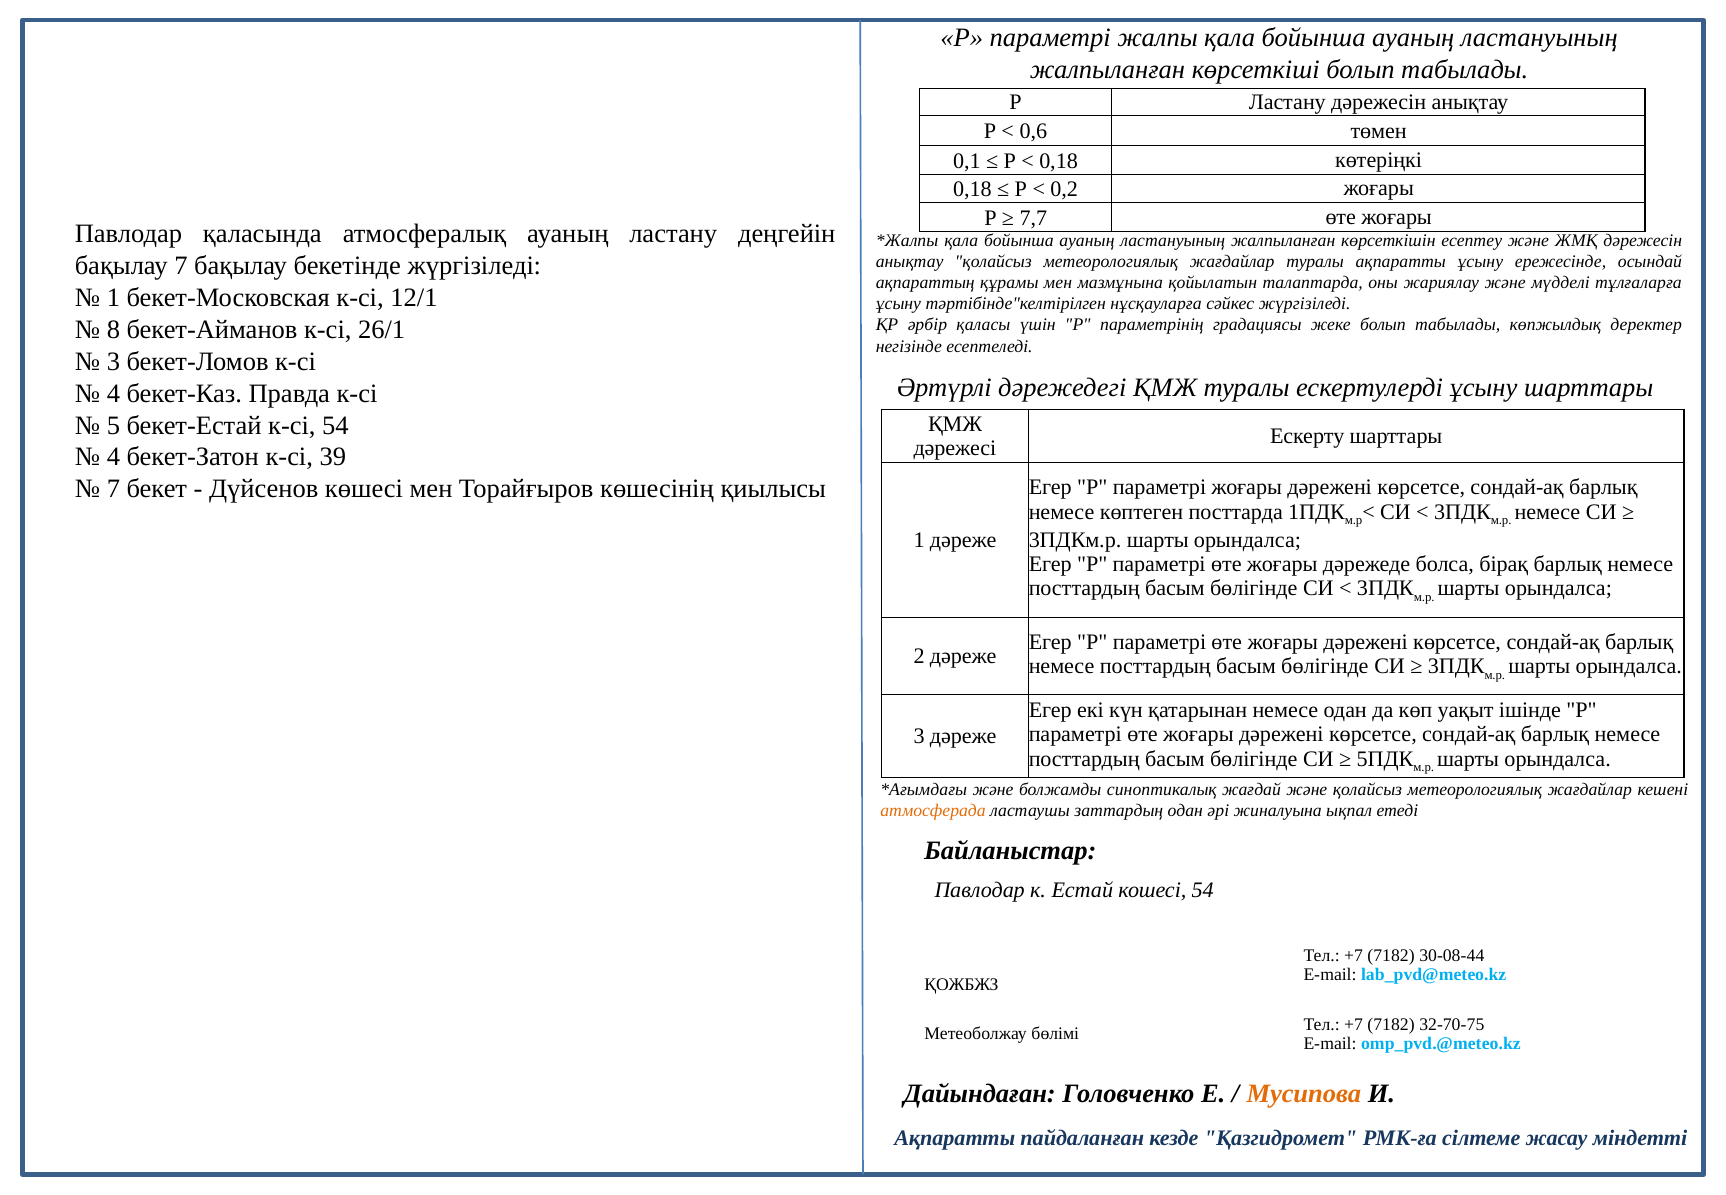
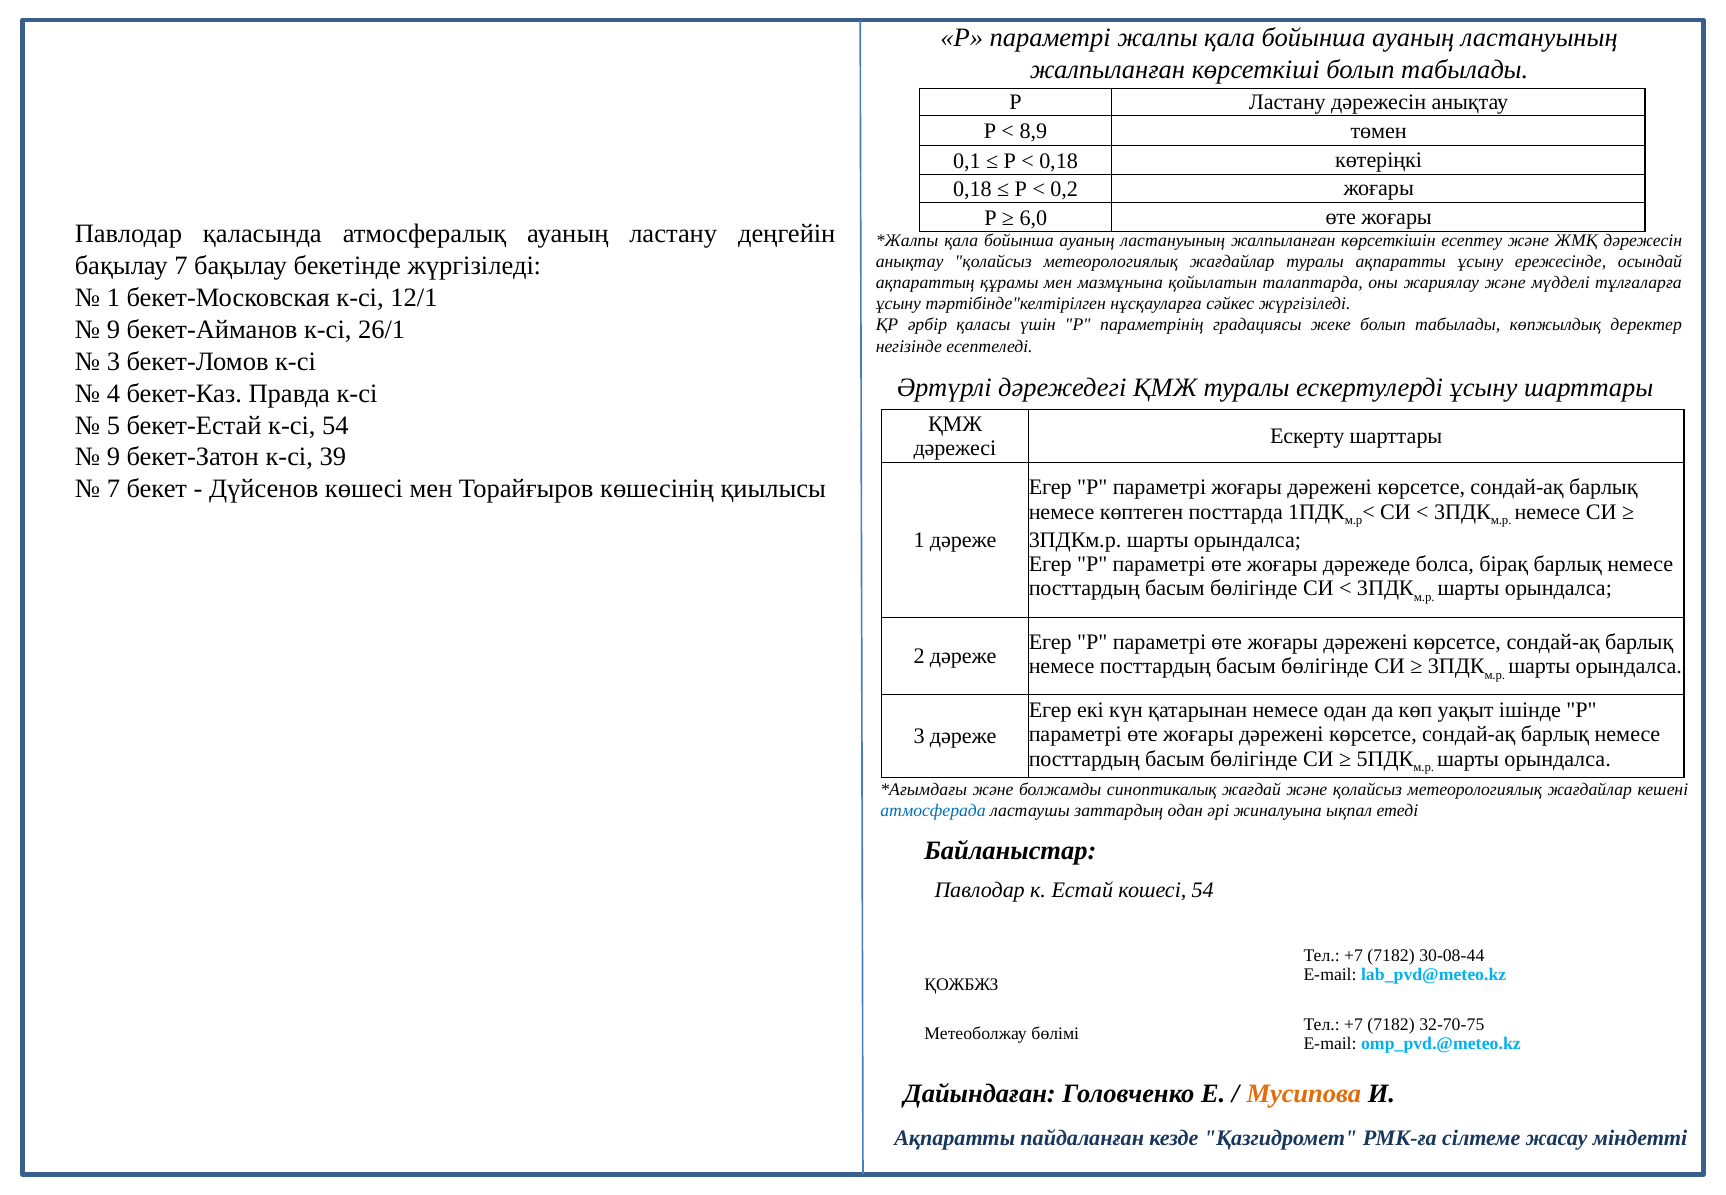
0,6: 0,6 -> 8,9 (1033, 132)
7,7: 7,7 -> 6,0 (1033, 218)
8: 8 -> 9 (113, 330)
4: 4 -> 9 (113, 457)
атмосферада colour: orange -> blue (933, 811)
